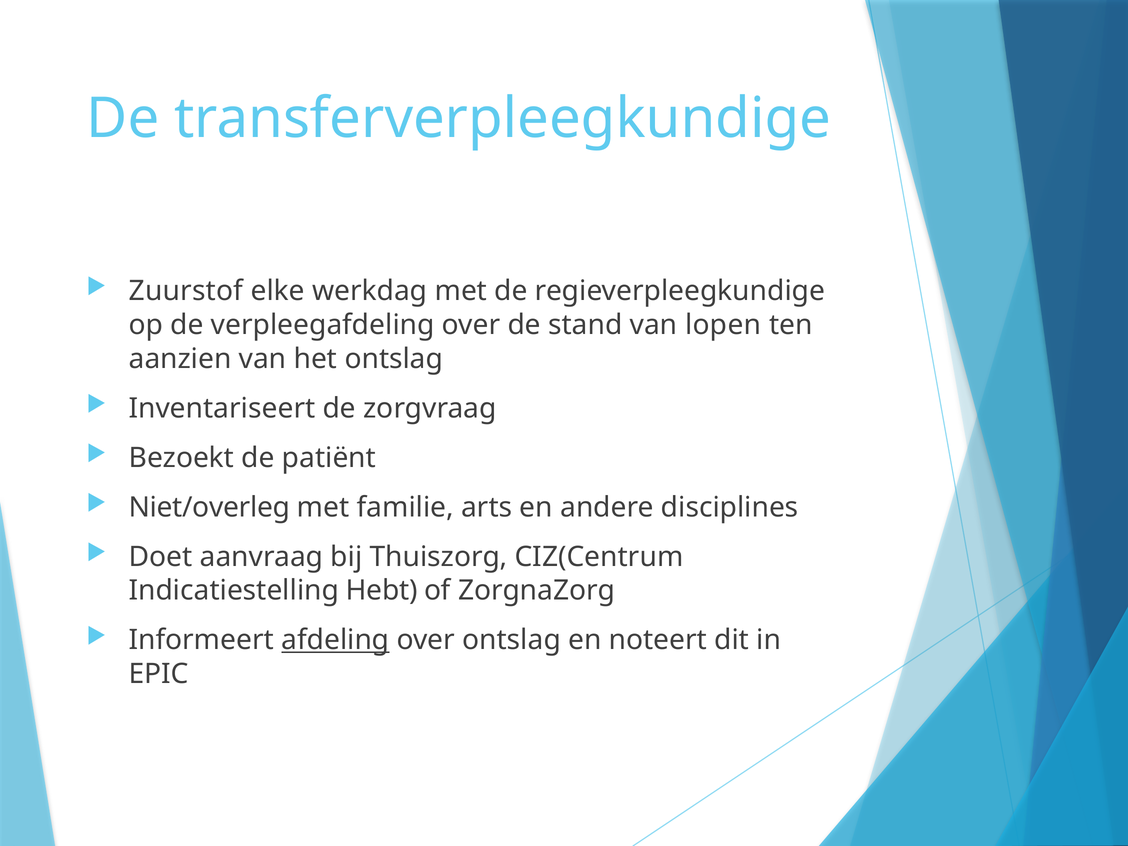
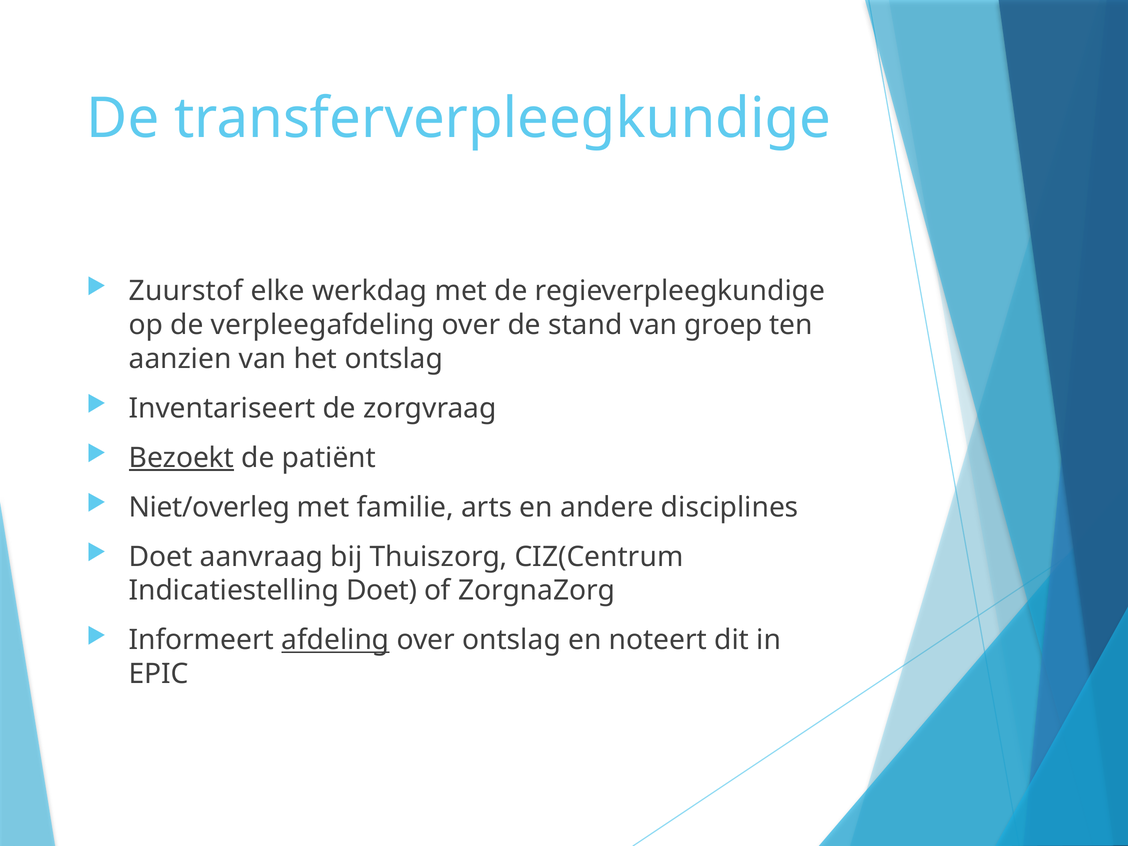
lopen: lopen -> groep (723, 325)
Bezoekt underline: none -> present (181, 458)
Indicatiestelling Hebt: Hebt -> Doet (382, 591)
